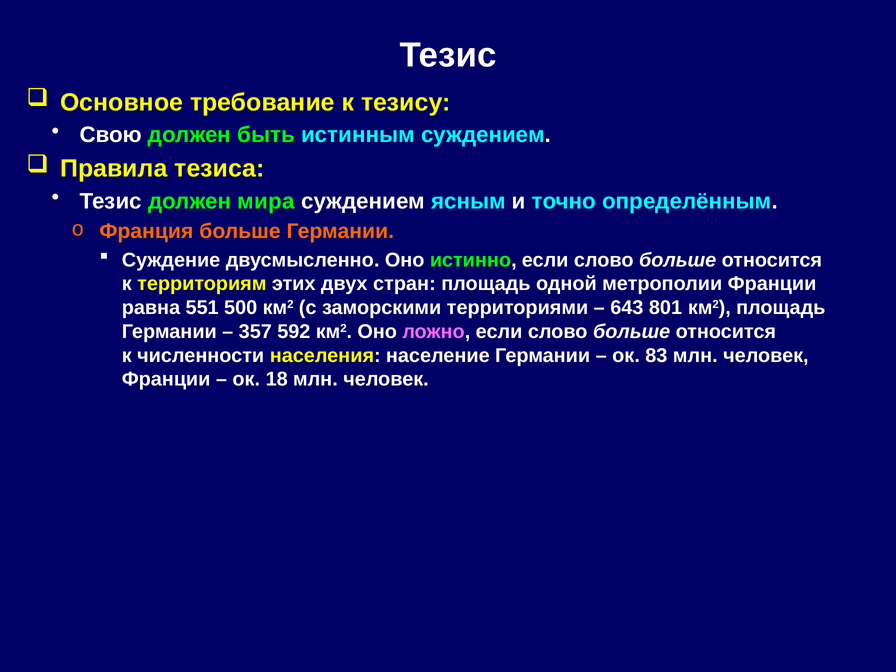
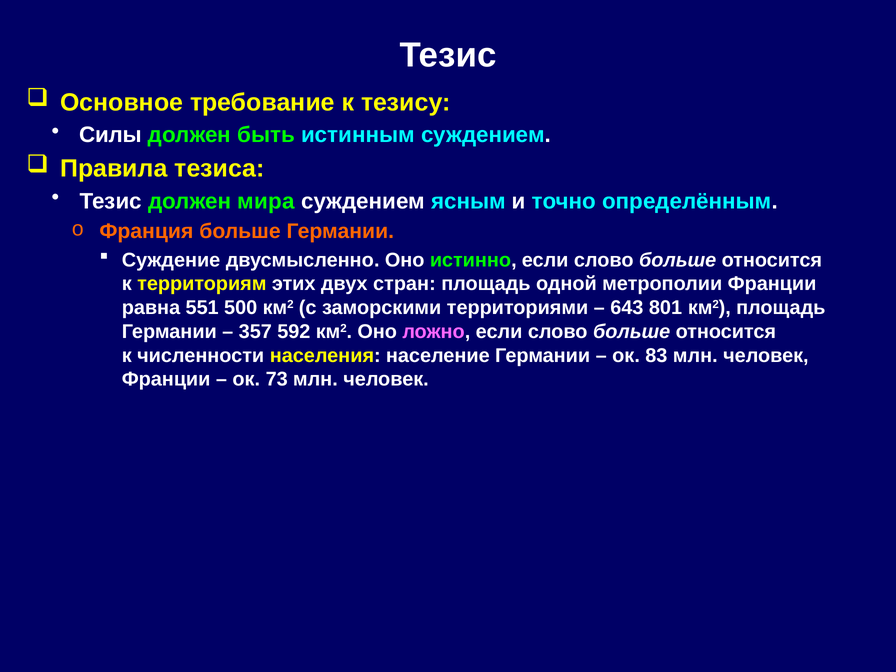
Свою: Свою -> Силы (111, 135)
18: 18 -> 73 (277, 379)
